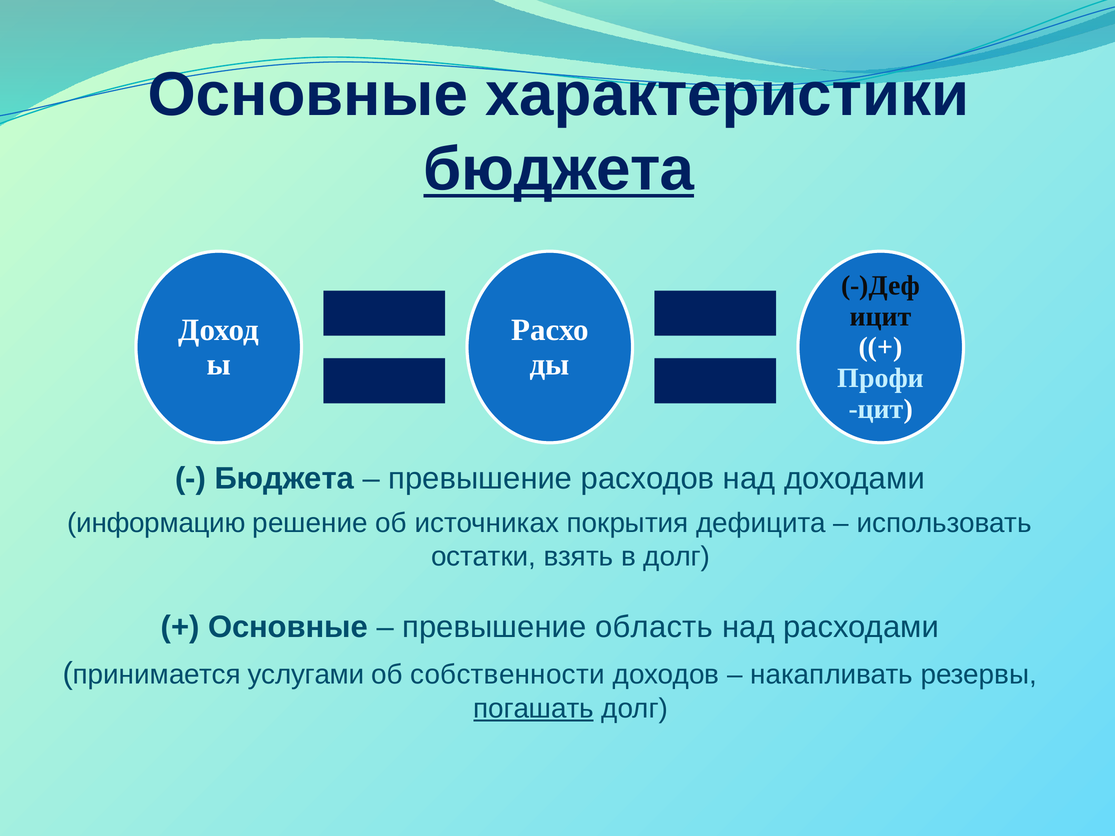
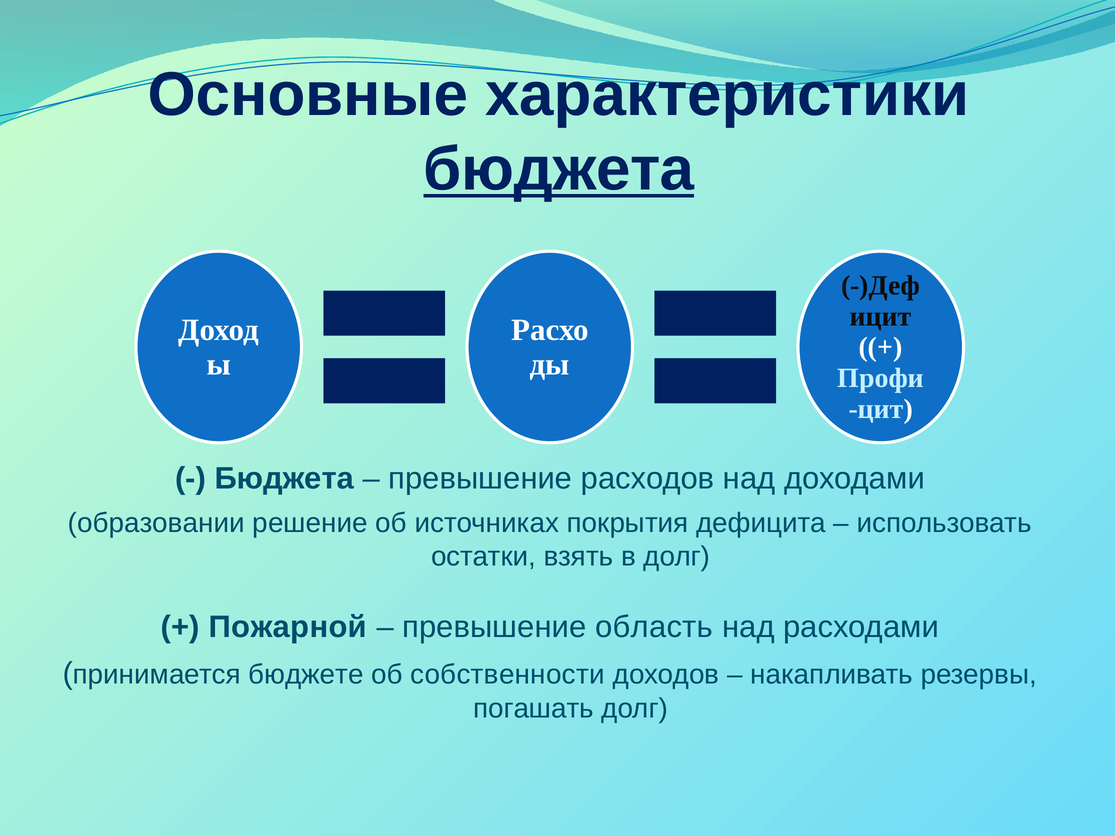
информацию: информацию -> образовании (156, 523)
Основные: Основные -> Пожарной (288, 627)
услугами: услугами -> бюджете (306, 675)
погашать underline: present -> none (534, 709)
